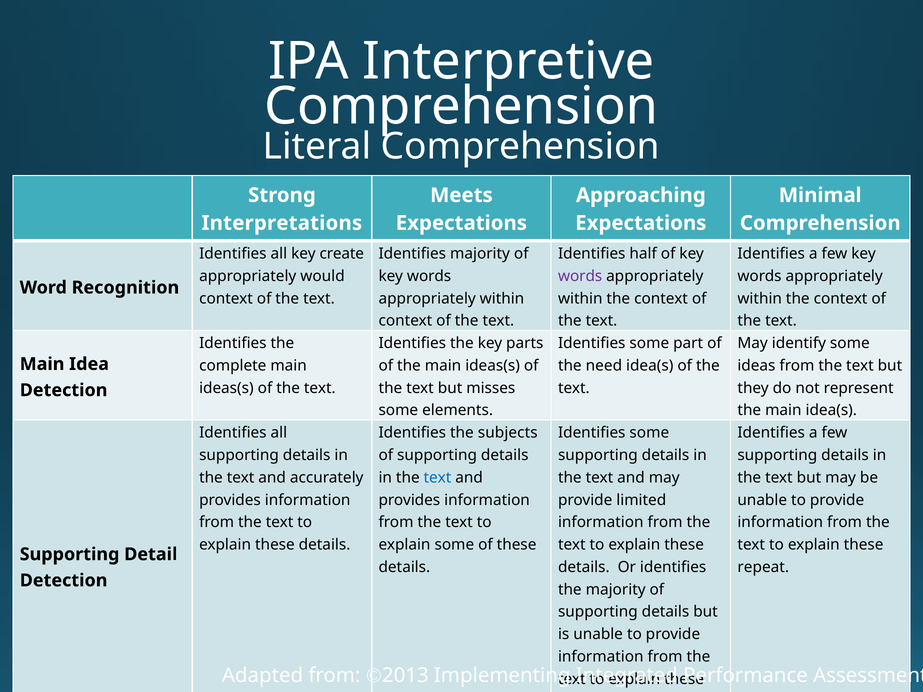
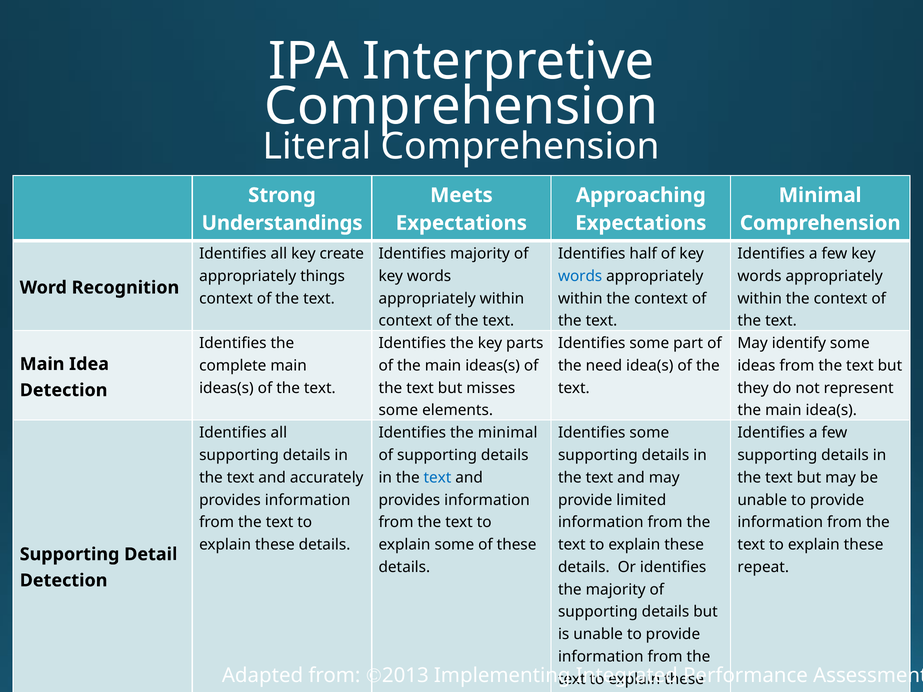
Interpretations: Interpretations -> Understandings (282, 223)
would: would -> things (323, 276)
words colour: purple -> blue (580, 276)
the subjects: subjects -> minimal (508, 433)
